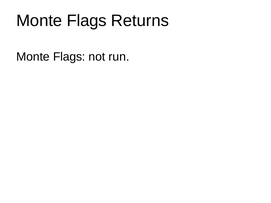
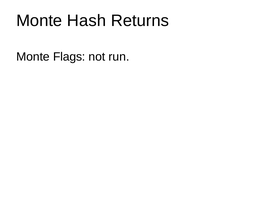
Flags: Flags -> Hash (87, 21)
